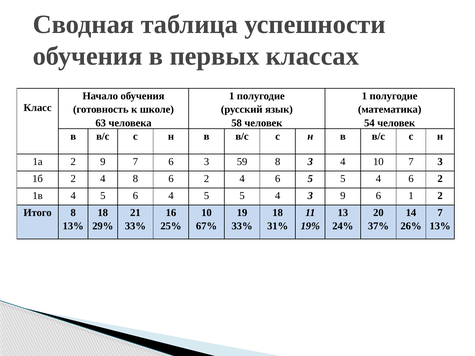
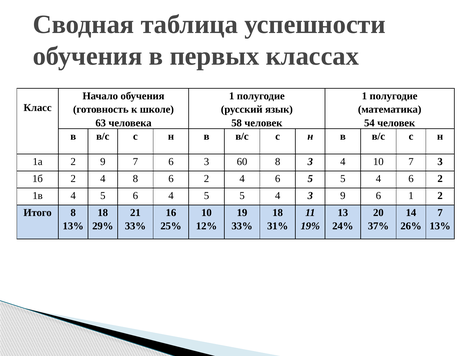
59: 59 -> 60 (242, 162)
67%: 67% -> 12% (207, 226)
